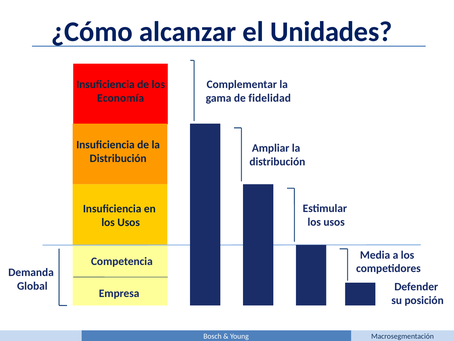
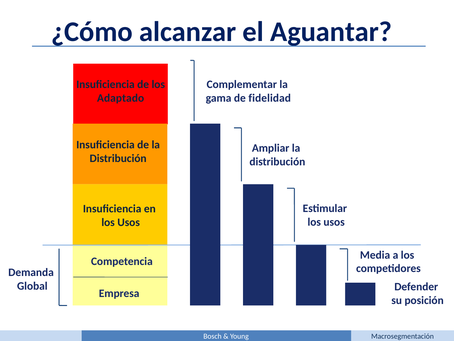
Unidades: Unidades -> Aguantar (331, 32)
Economía: Economía -> Adaptado (121, 98)
